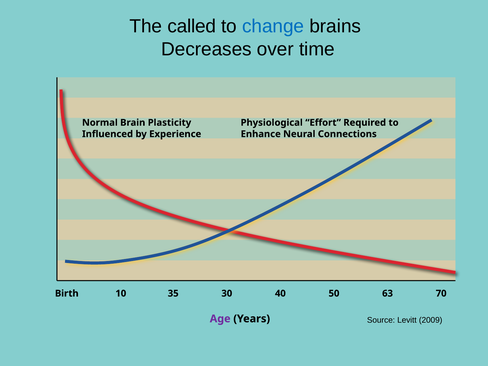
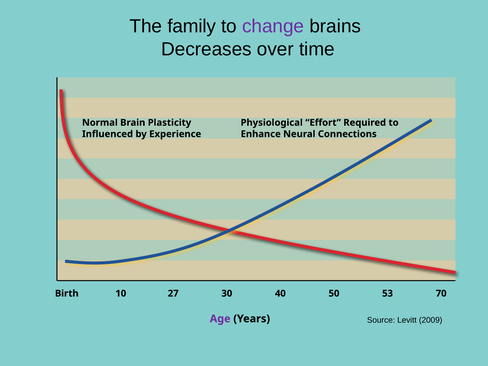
called: called -> family (192, 26)
change colour: blue -> purple (273, 26)
35: 35 -> 27 (173, 293)
63: 63 -> 53 (388, 293)
